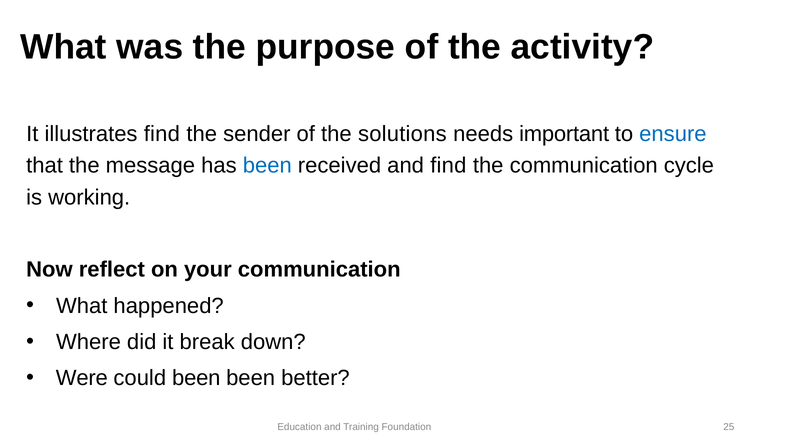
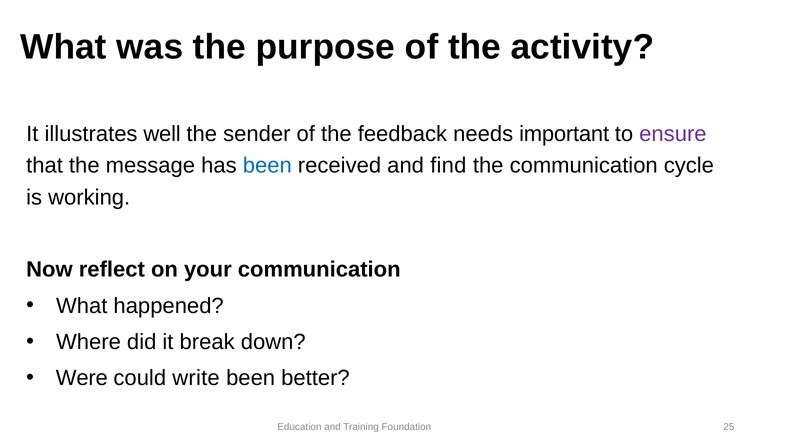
illustrates find: find -> well (162, 134)
solutions: solutions -> feedback (402, 134)
ensure colour: blue -> purple (673, 134)
could been: been -> write (196, 378)
